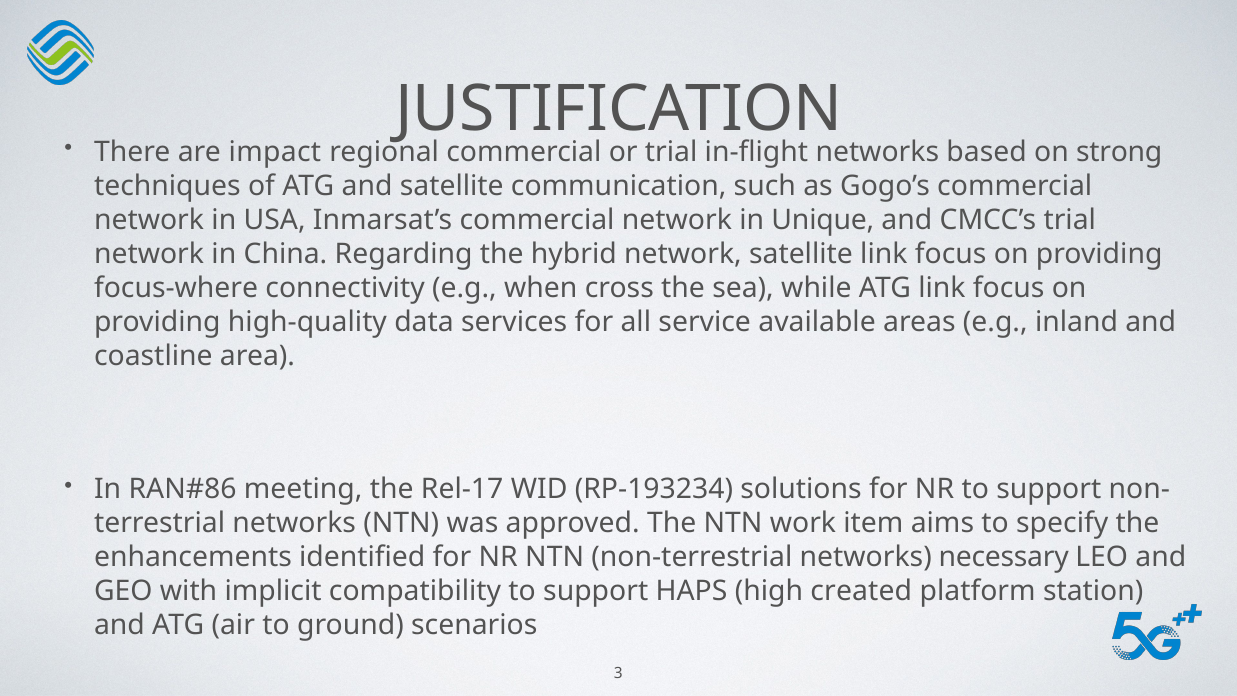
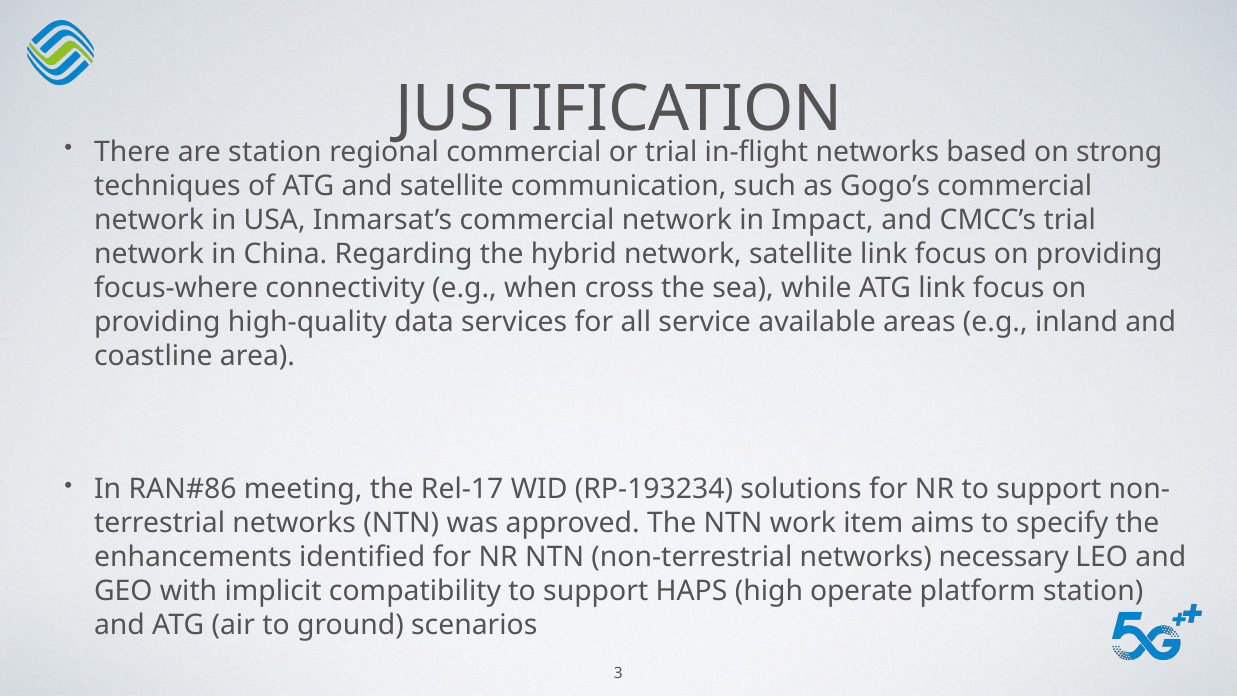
are impact: impact -> station (275, 152)
Unique: Unique -> Impact (823, 220)
created: created -> operate (862, 591)
